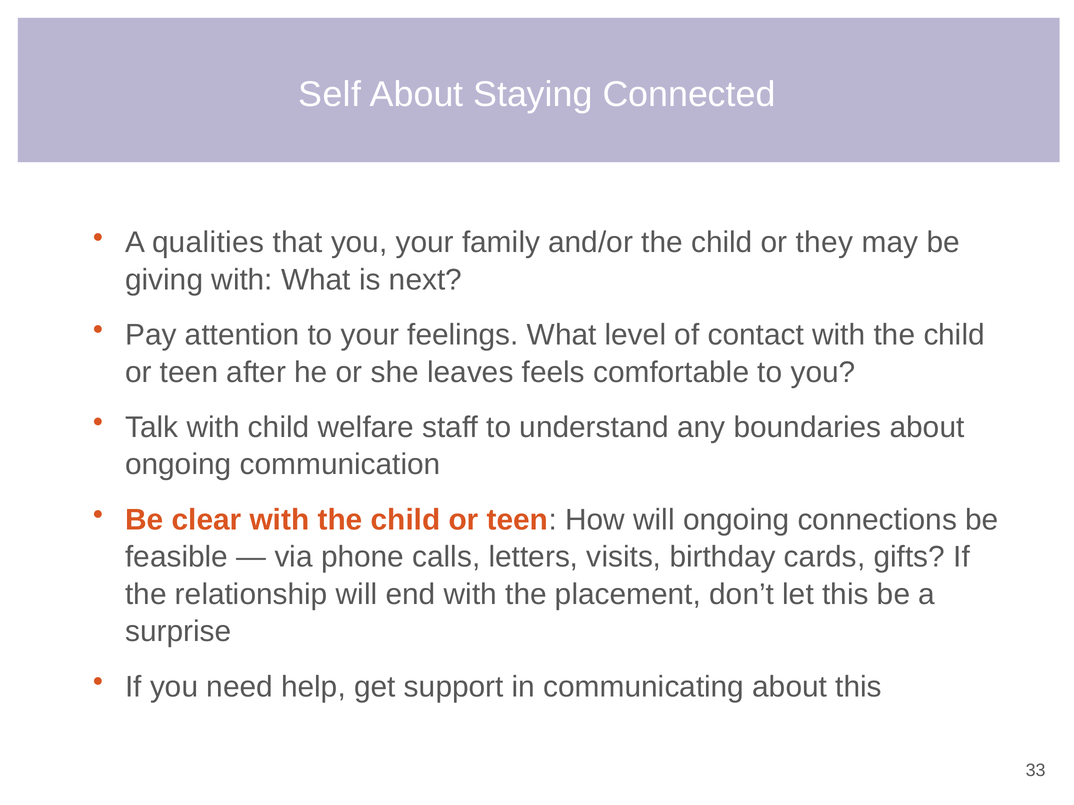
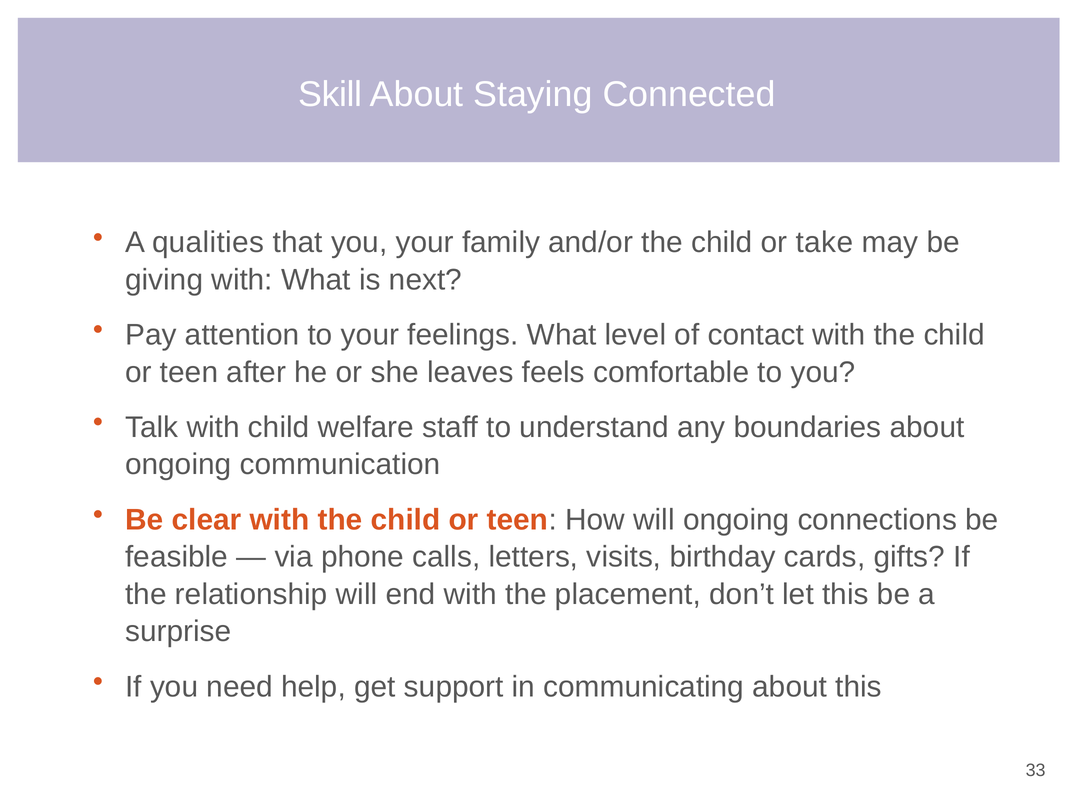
Self: Self -> Skill (330, 95)
they: they -> take (825, 243)
